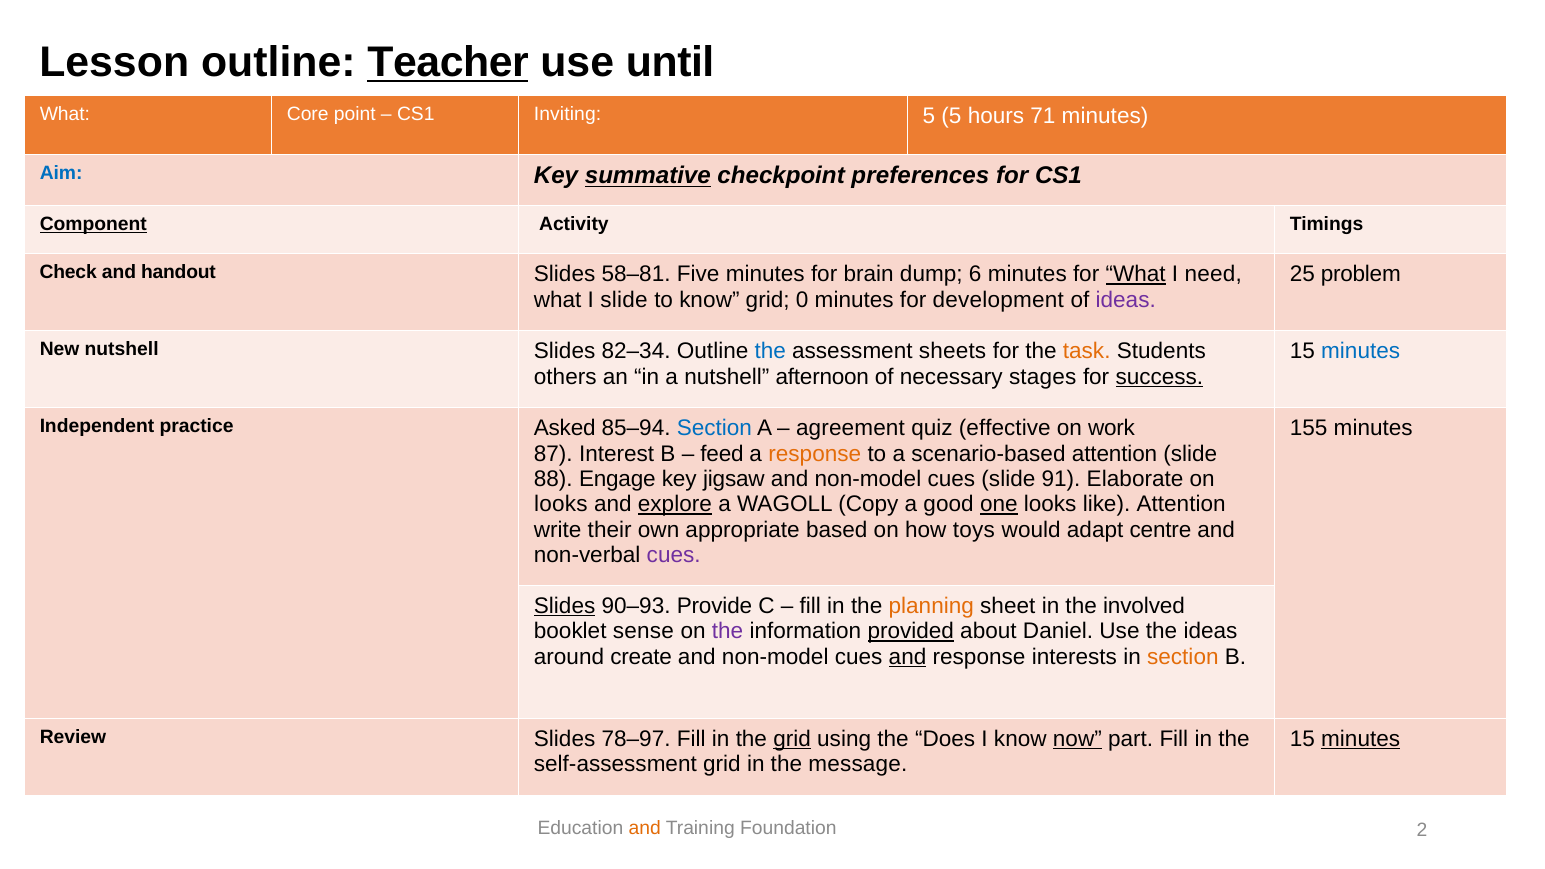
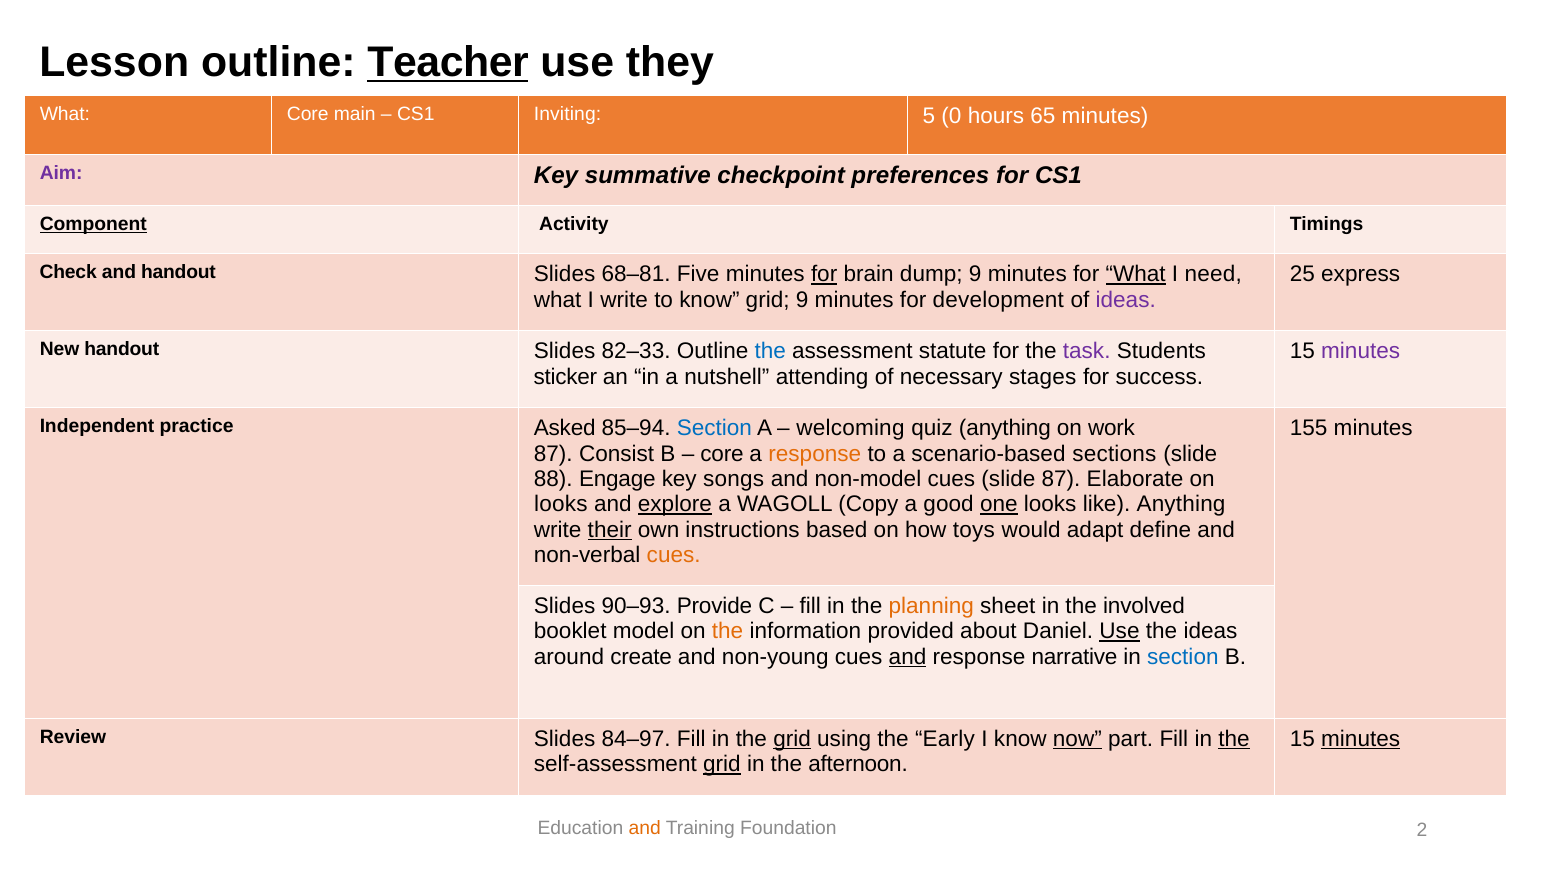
until: until -> they (670, 62)
point: point -> main (355, 114)
5 5: 5 -> 0 (951, 116)
71: 71 -> 65 (1043, 116)
Aim colour: blue -> purple (61, 173)
summative underline: present -> none (648, 176)
58–81: 58–81 -> 68–81 (636, 274)
for underline: none -> present (824, 274)
dump 6: 6 -> 9 (975, 274)
problem: problem -> express (1361, 274)
I slide: slide -> write (624, 300)
grid 0: 0 -> 9 (802, 300)
New nutshell: nutshell -> handout (122, 349)
82–34: 82–34 -> 82–33 (636, 351)
sheets: sheets -> statute (953, 351)
task colour: orange -> purple (1087, 351)
minutes colour: blue -> purple (1361, 351)
others: others -> sticker (565, 377)
afternoon: afternoon -> attending (822, 377)
success underline: present -> none (1159, 377)
agreement: agreement -> welcoming (850, 428)
quiz effective: effective -> anything (1005, 428)
Interest: Interest -> Consist (617, 454)
feed: feed -> core (722, 454)
scenario-based attention: attention -> sections (1114, 454)
jigsaw: jigsaw -> songs (734, 479)
slide 91: 91 -> 87 (1061, 479)
like Attention: Attention -> Anything (1181, 504)
their underline: none -> present (610, 530)
appropriate: appropriate -> instructions (743, 530)
centre: centre -> define (1160, 530)
cues colour: purple -> orange (674, 555)
Slides underline: present -> none (565, 606)
sense: sense -> model (644, 631)
the colour: purple -> orange (728, 631)
provided underline: present -> none (911, 631)
Use underline: none -> present (1119, 631)
non-model: non-model -> non-young (775, 657)
interests: interests -> narrative (1075, 657)
section colour: orange -> blue (1183, 657)
78–97: 78–97 -> 84–97 (636, 739)
Does: Does -> Early (945, 739)
the underline: none -> present (1234, 739)
grid underline: none -> present (722, 764)
message: message -> afternoon (858, 764)
